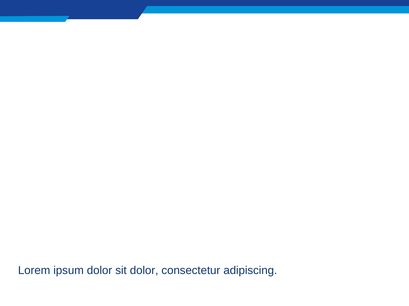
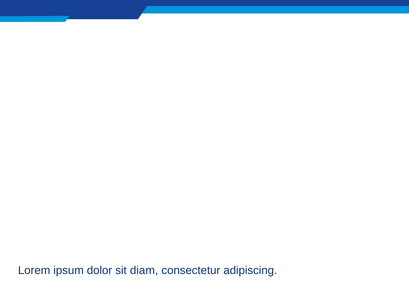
sit dolor: dolor -> diam (144, 271)
